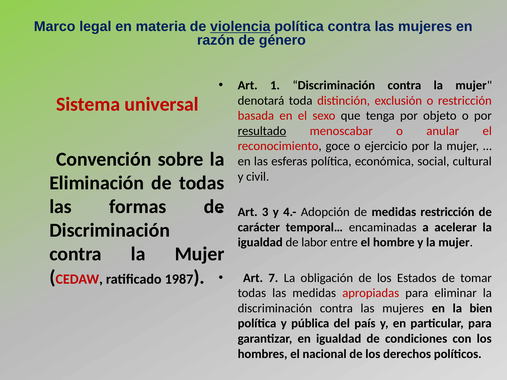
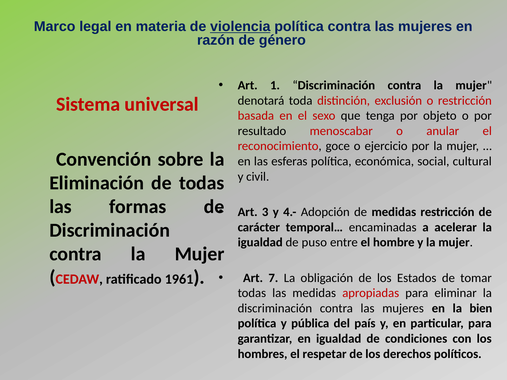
resultado underline: present -> none (262, 131)
labor: labor -> puso (314, 243)
1987: 1987 -> 1961 (179, 279)
nacional: nacional -> respetar (325, 354)
